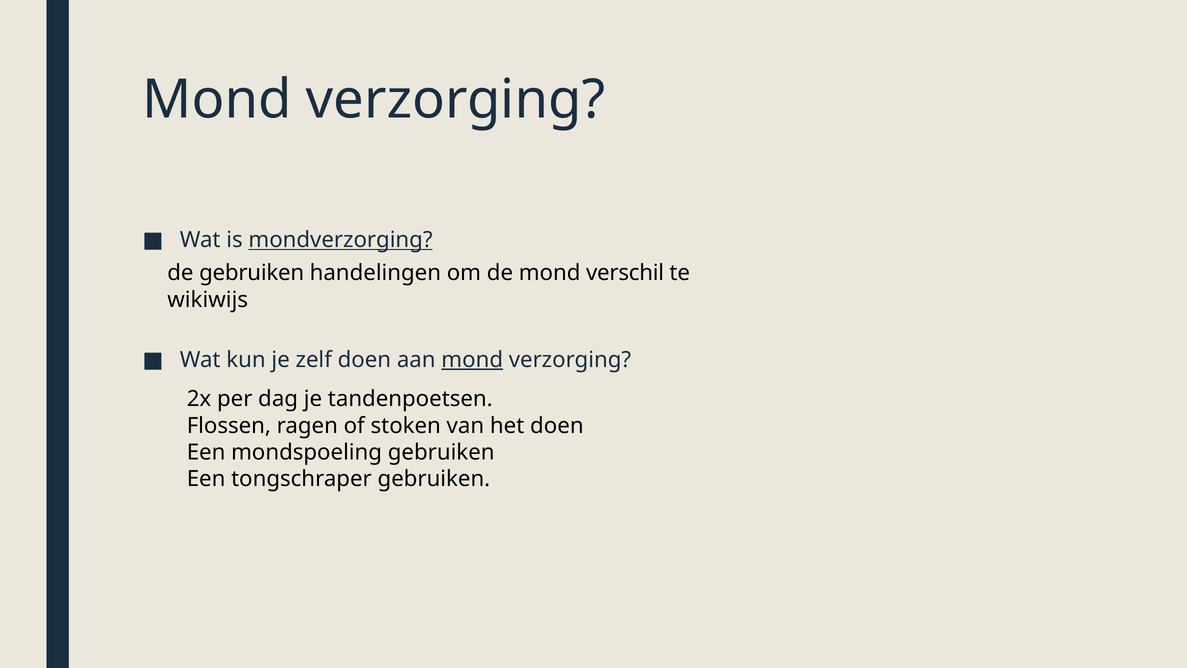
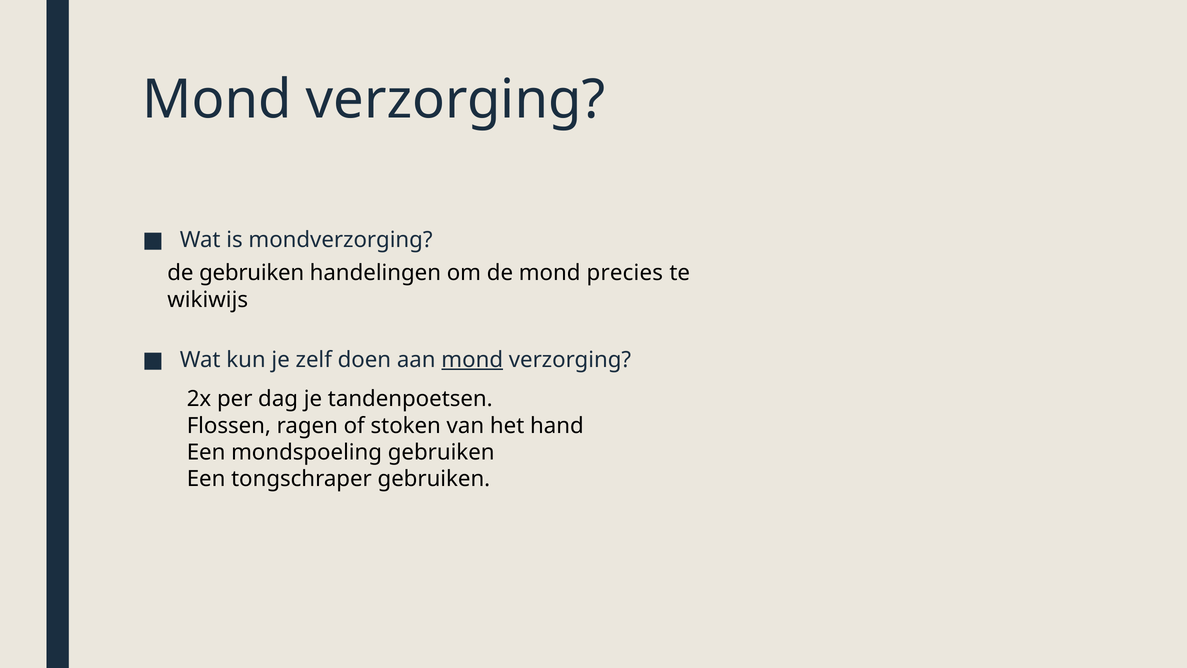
mondverzorging underline: present -> none (341, 240)
verschil: verschil -> precies (625, 273)
het doen: doen -> hand (557, 425)
